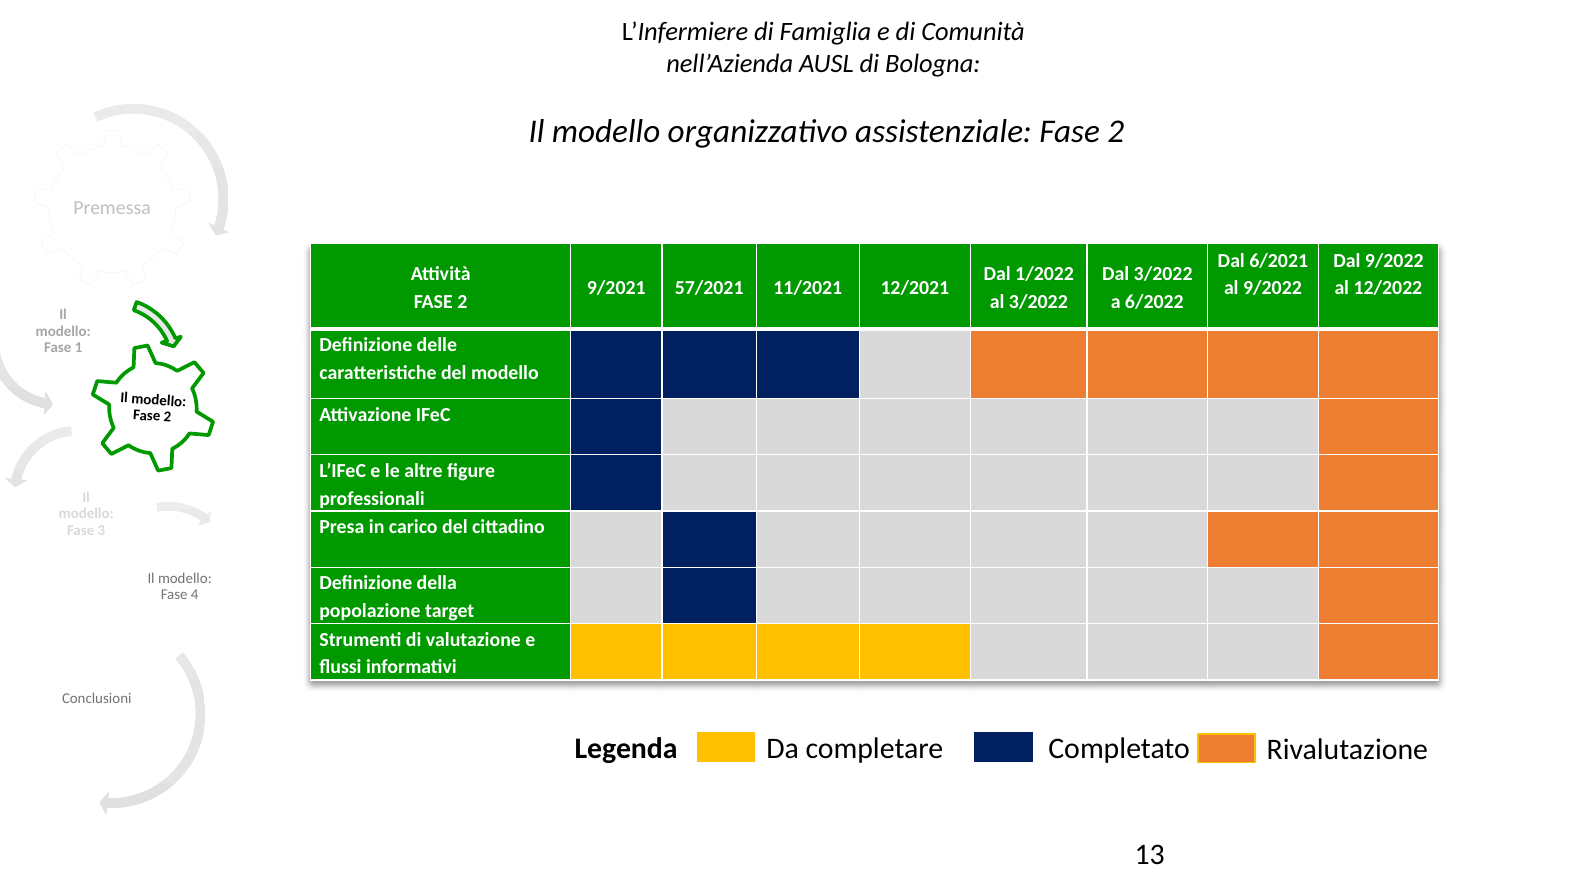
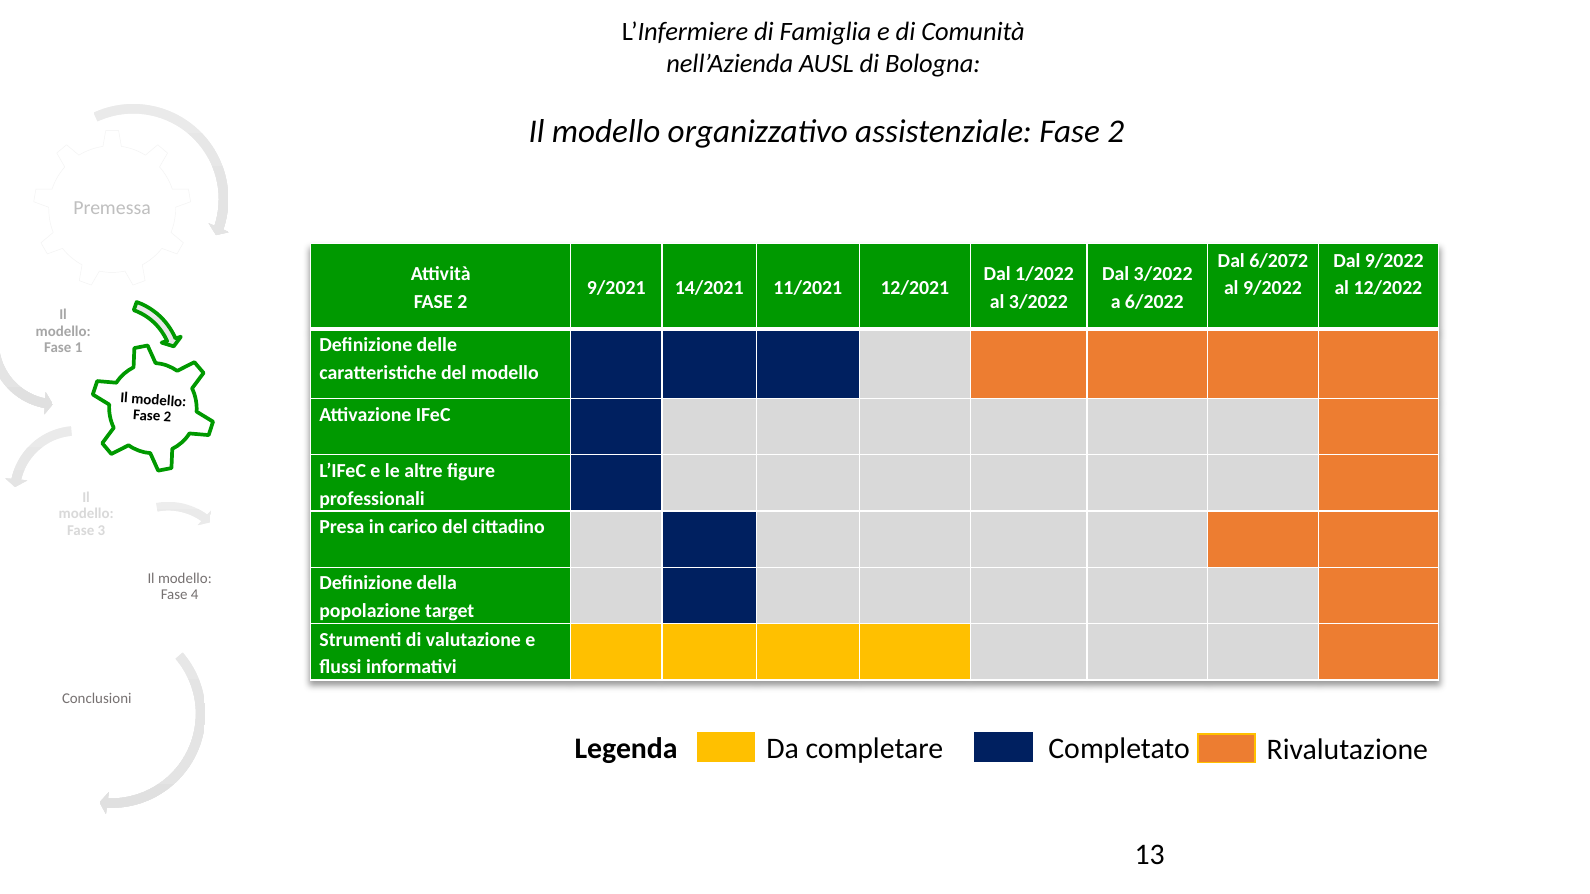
6/2021: 6/2021 -> 6/2072 (1279, 261)
57/2021: 57/2021 -> 14/2021 (709, 288)
